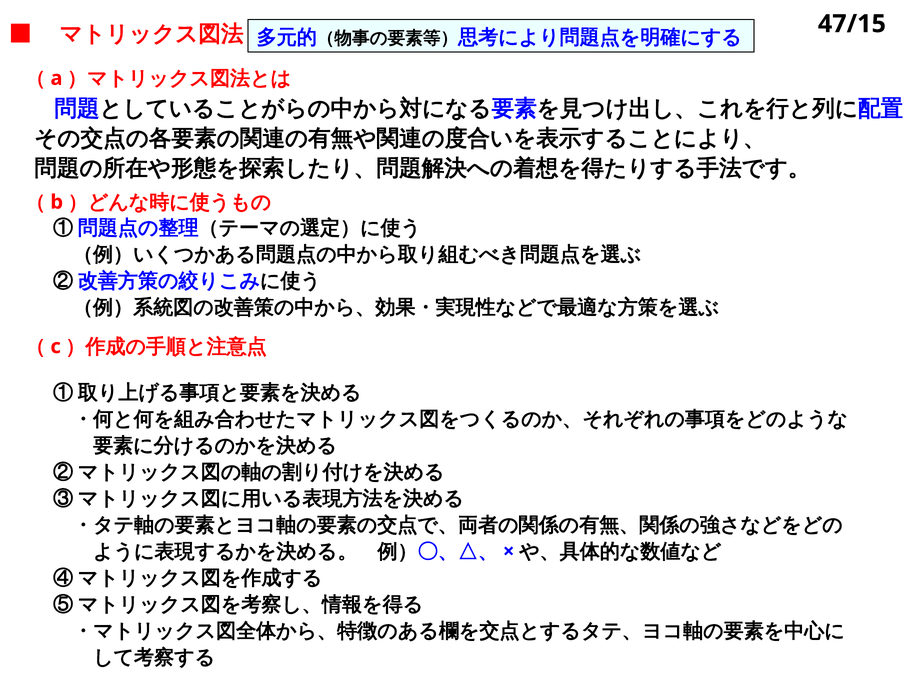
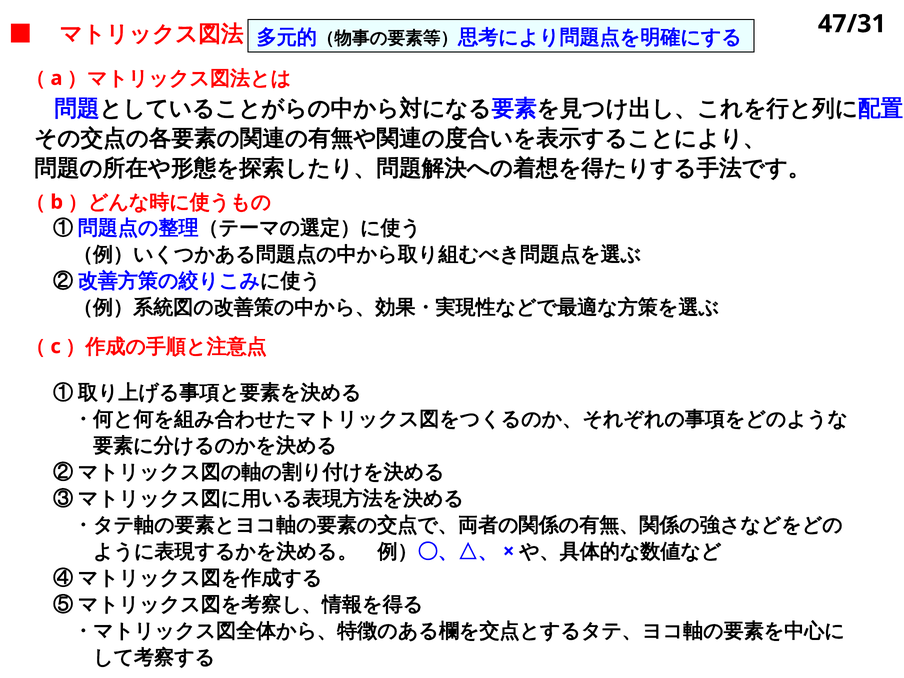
47/15: 47/15 -> 47/31 (852, 24)
